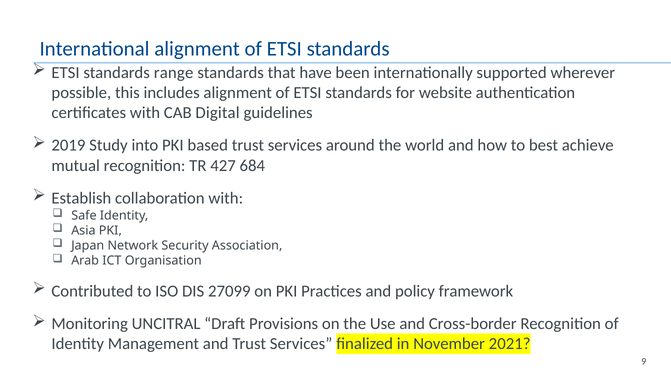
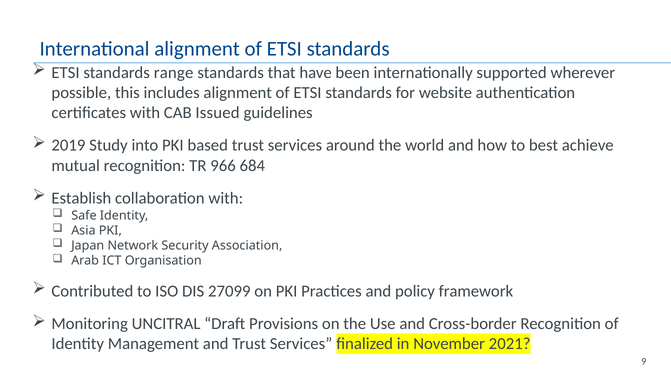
Digital: Digital -> Issued (218, 113)
427: 427 -> 966 (223, 166)
